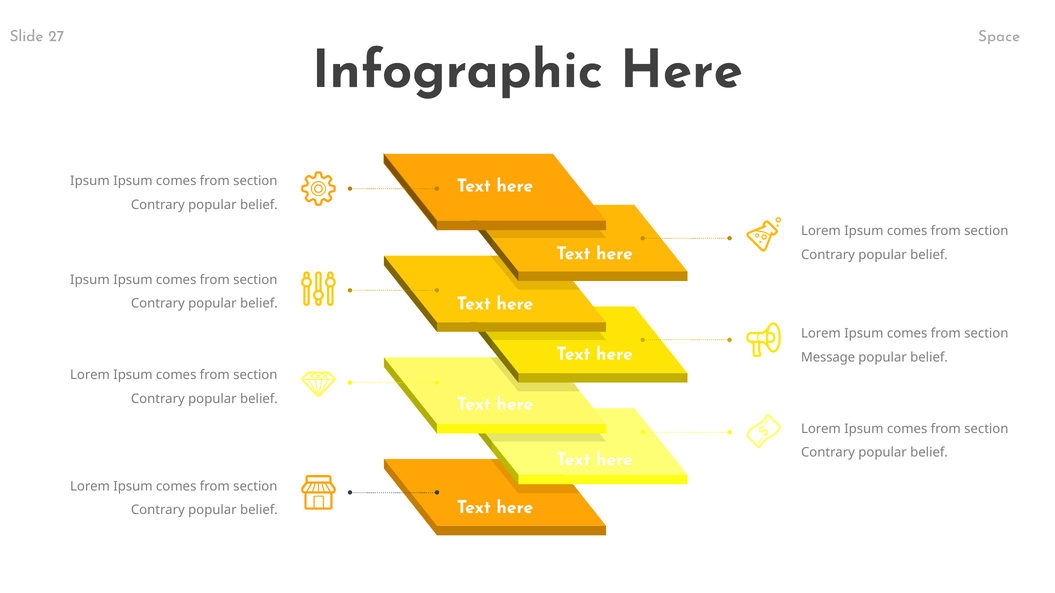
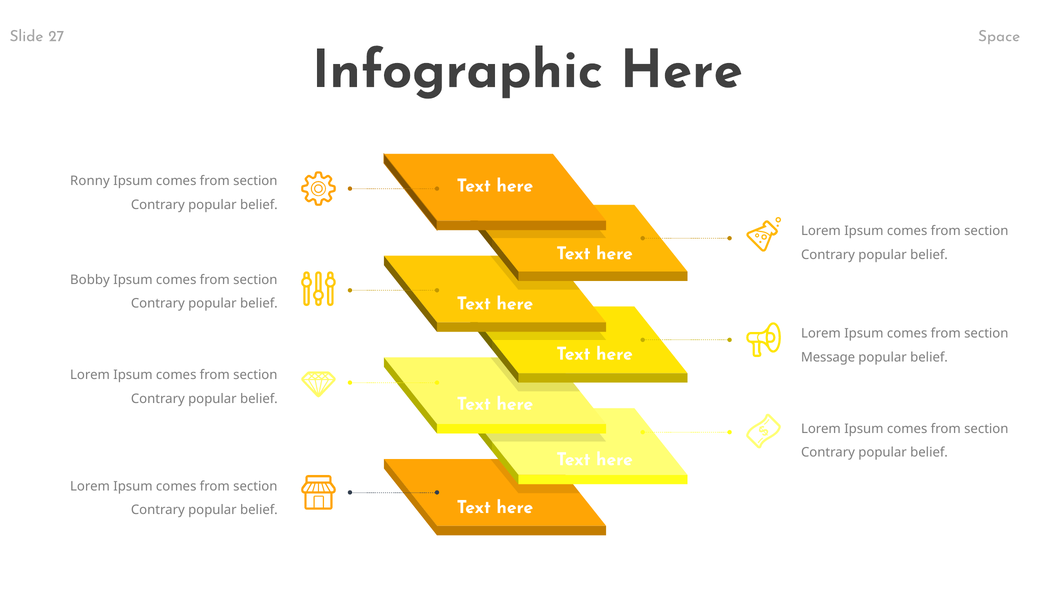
Ipsum: Ipsum -> Ronny (90, 181)
Ipsum: Ipsum -> Bobby (90, 280)
